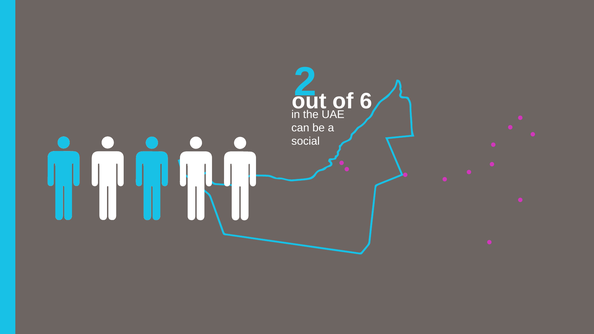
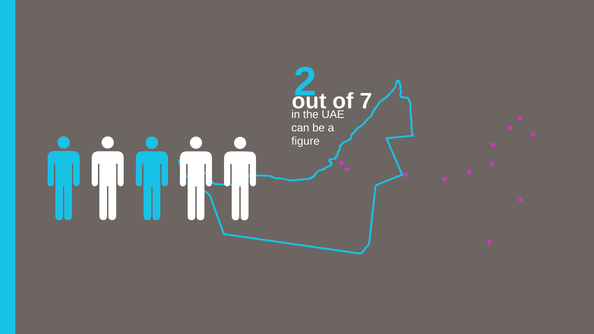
6: 6 -> 7 (366, 101)
social: social -> figure (306, 141)
